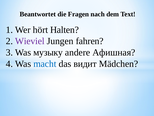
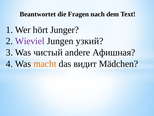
Halten: Halten -> Junger (64, 30)
fahren: fahren -> узкий (90, 41)
музыку: музыку -> чистый (48, 52)
macht colour: blue -> orange (45, 64)
